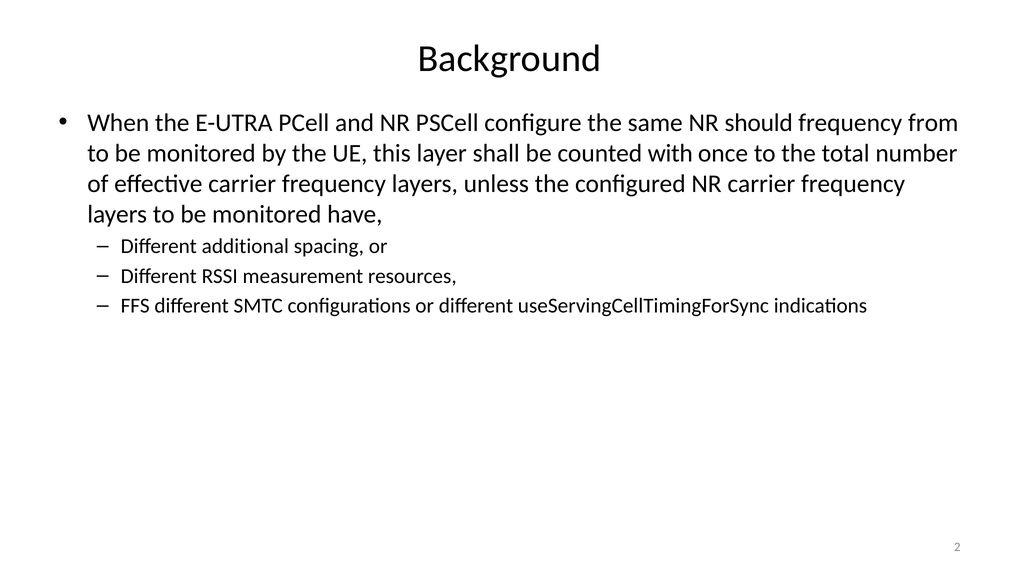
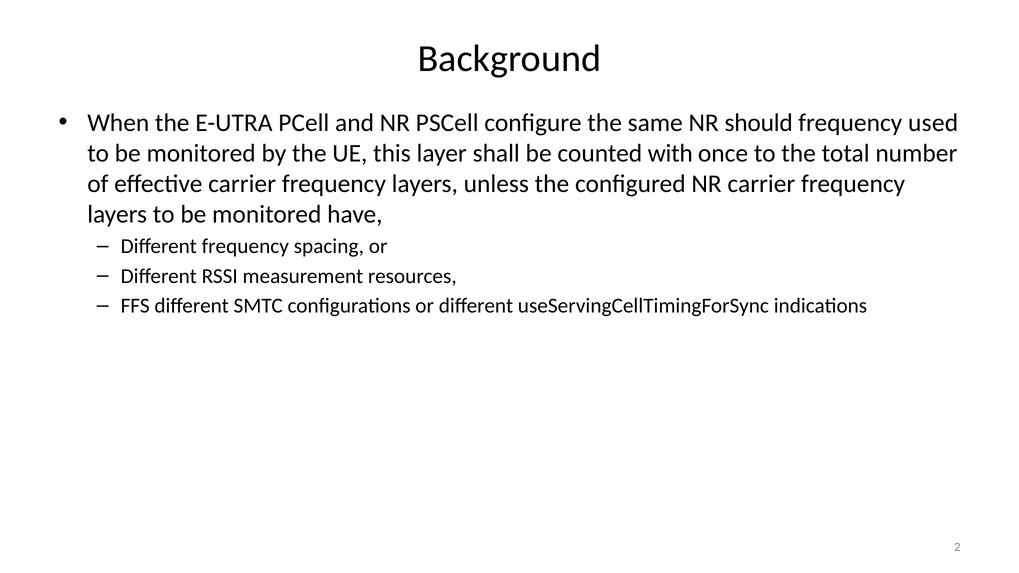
from: from -> used (933, 123)
Different additional: additional -> frequency (245, 246)
